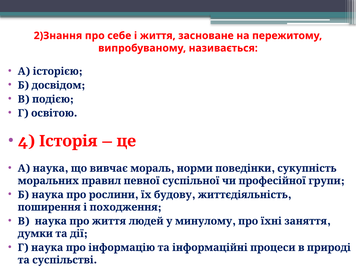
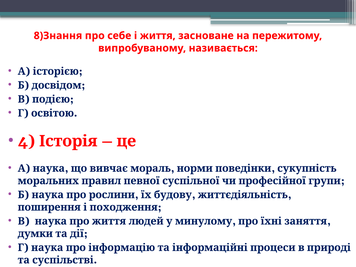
2)Знання: 2)Знання -> 8)Знання (58, 36)
